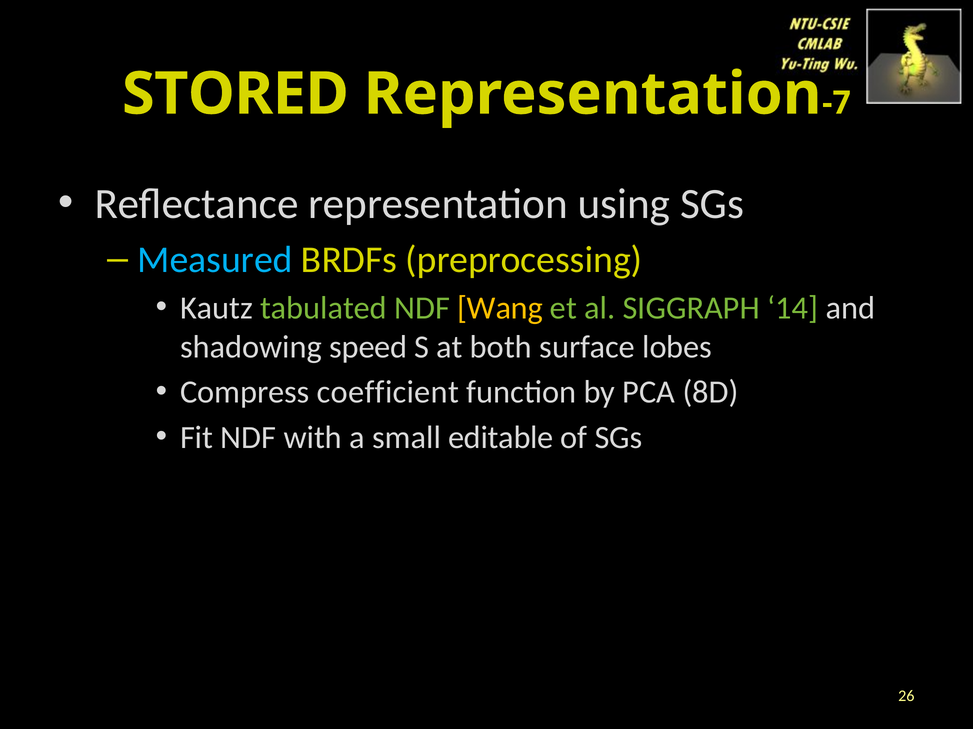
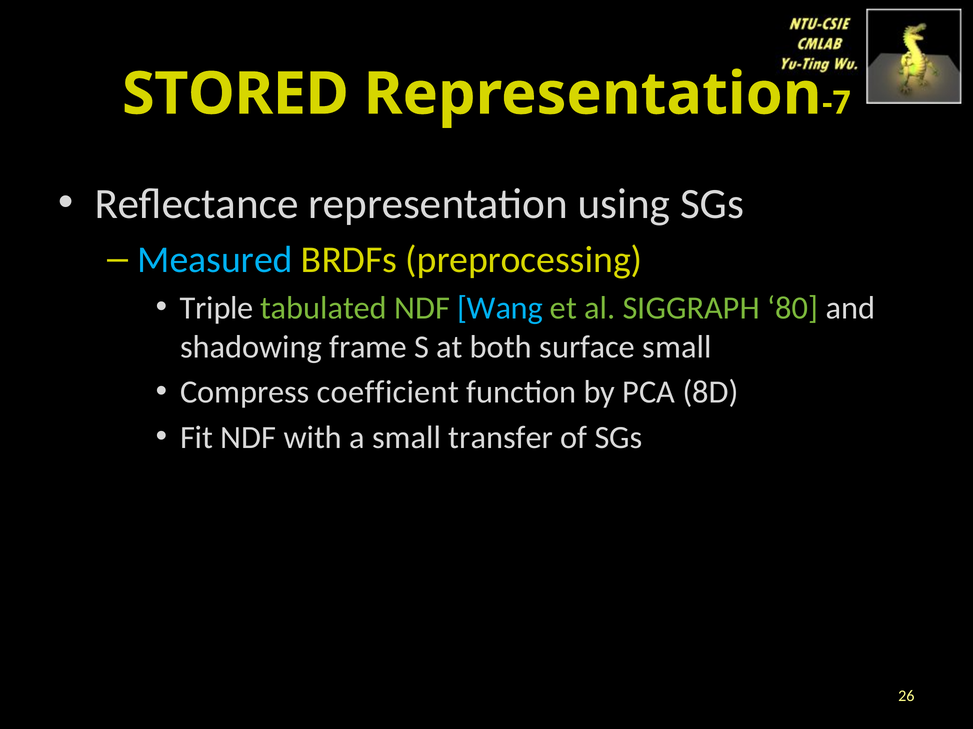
Kautz: Kautz -> Triple (217, 308)
Wang colour: yellow -> light blue (500, 308)
14: 14 -> 80 (793, 308)
speed: speed -> frame (368, 347)
surface lobes: lobes -> small (677, 347)
editable: editable -> transfer (501, 438)
